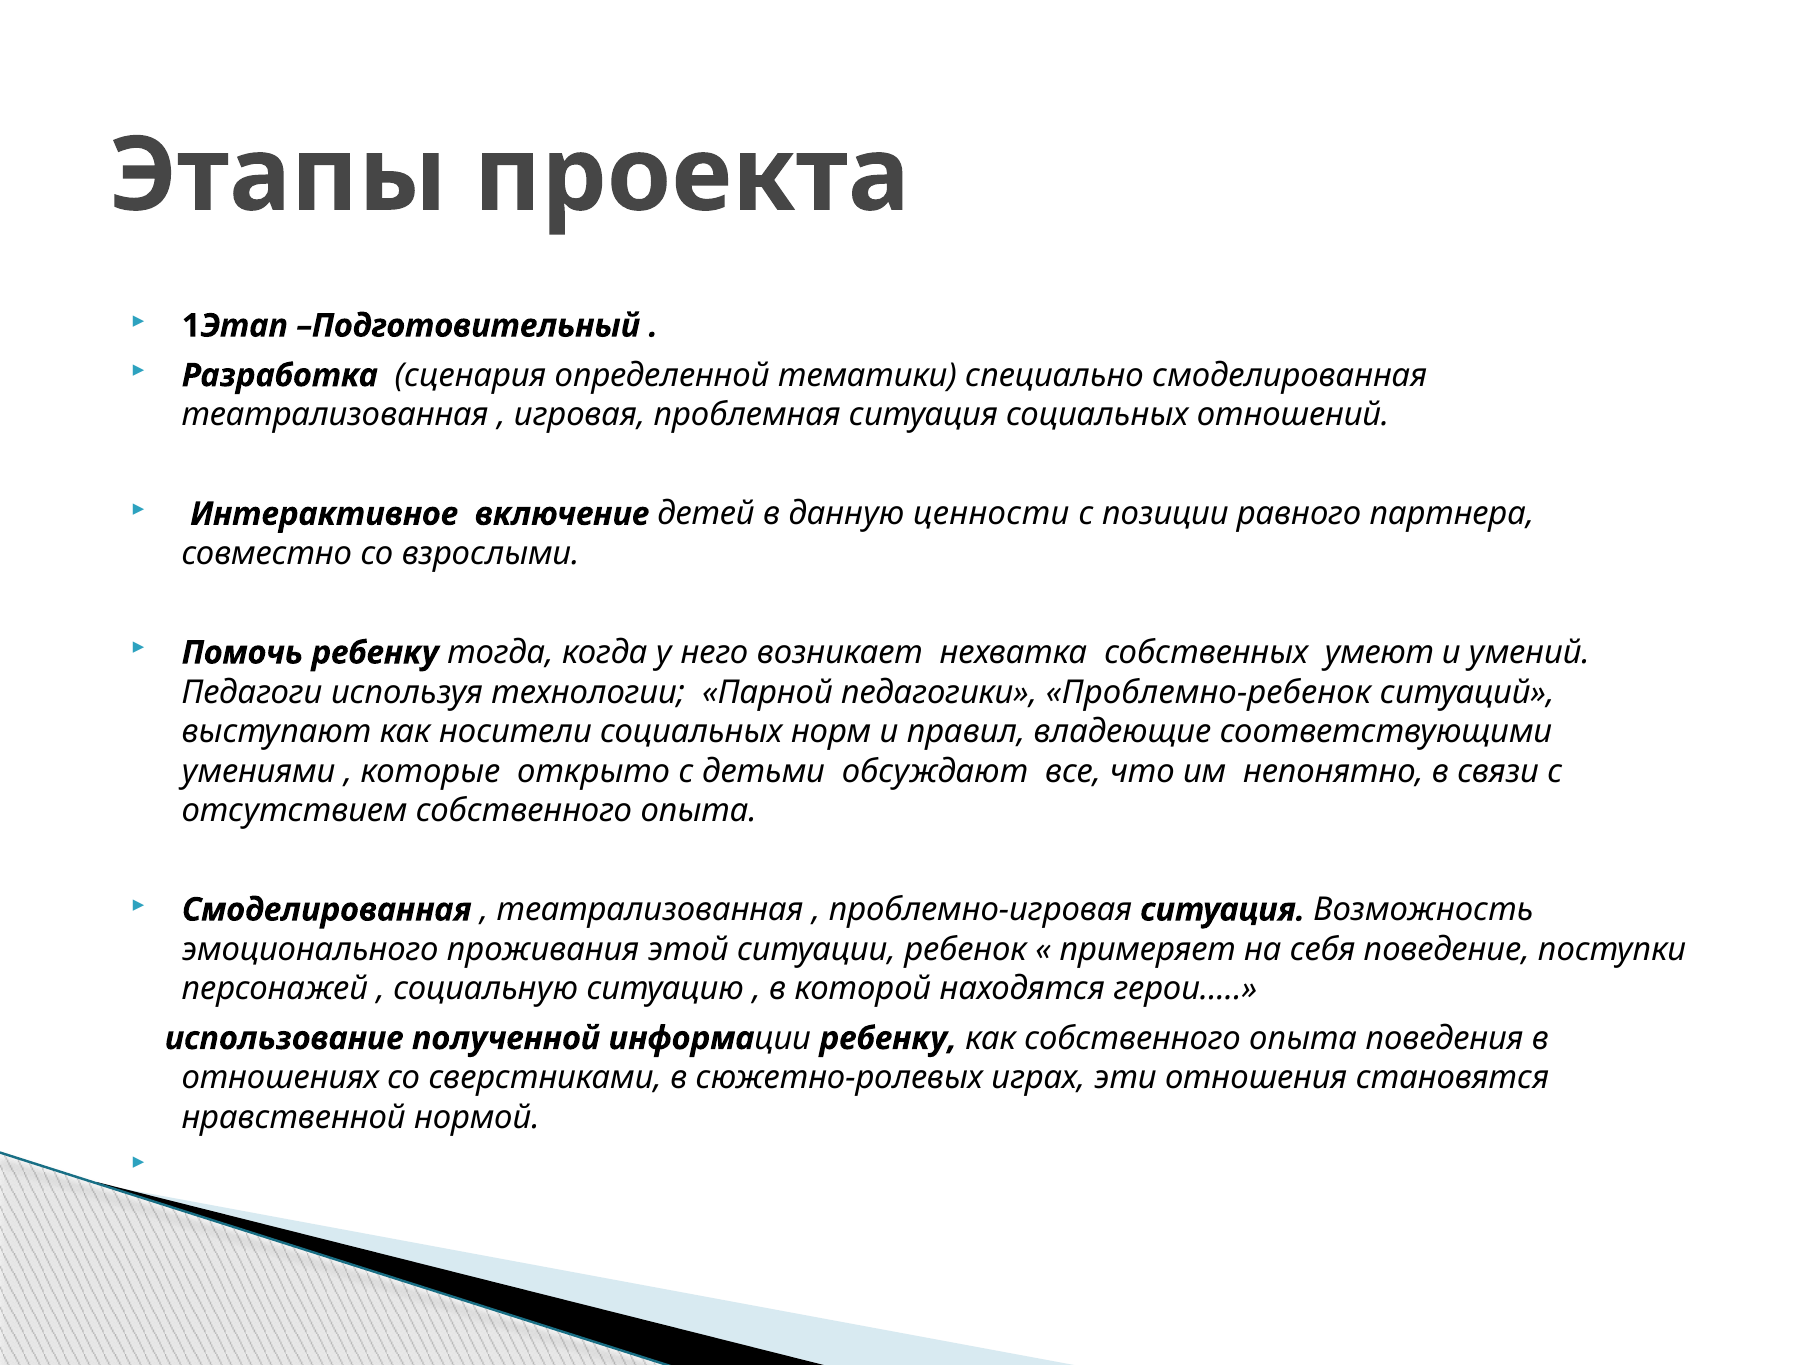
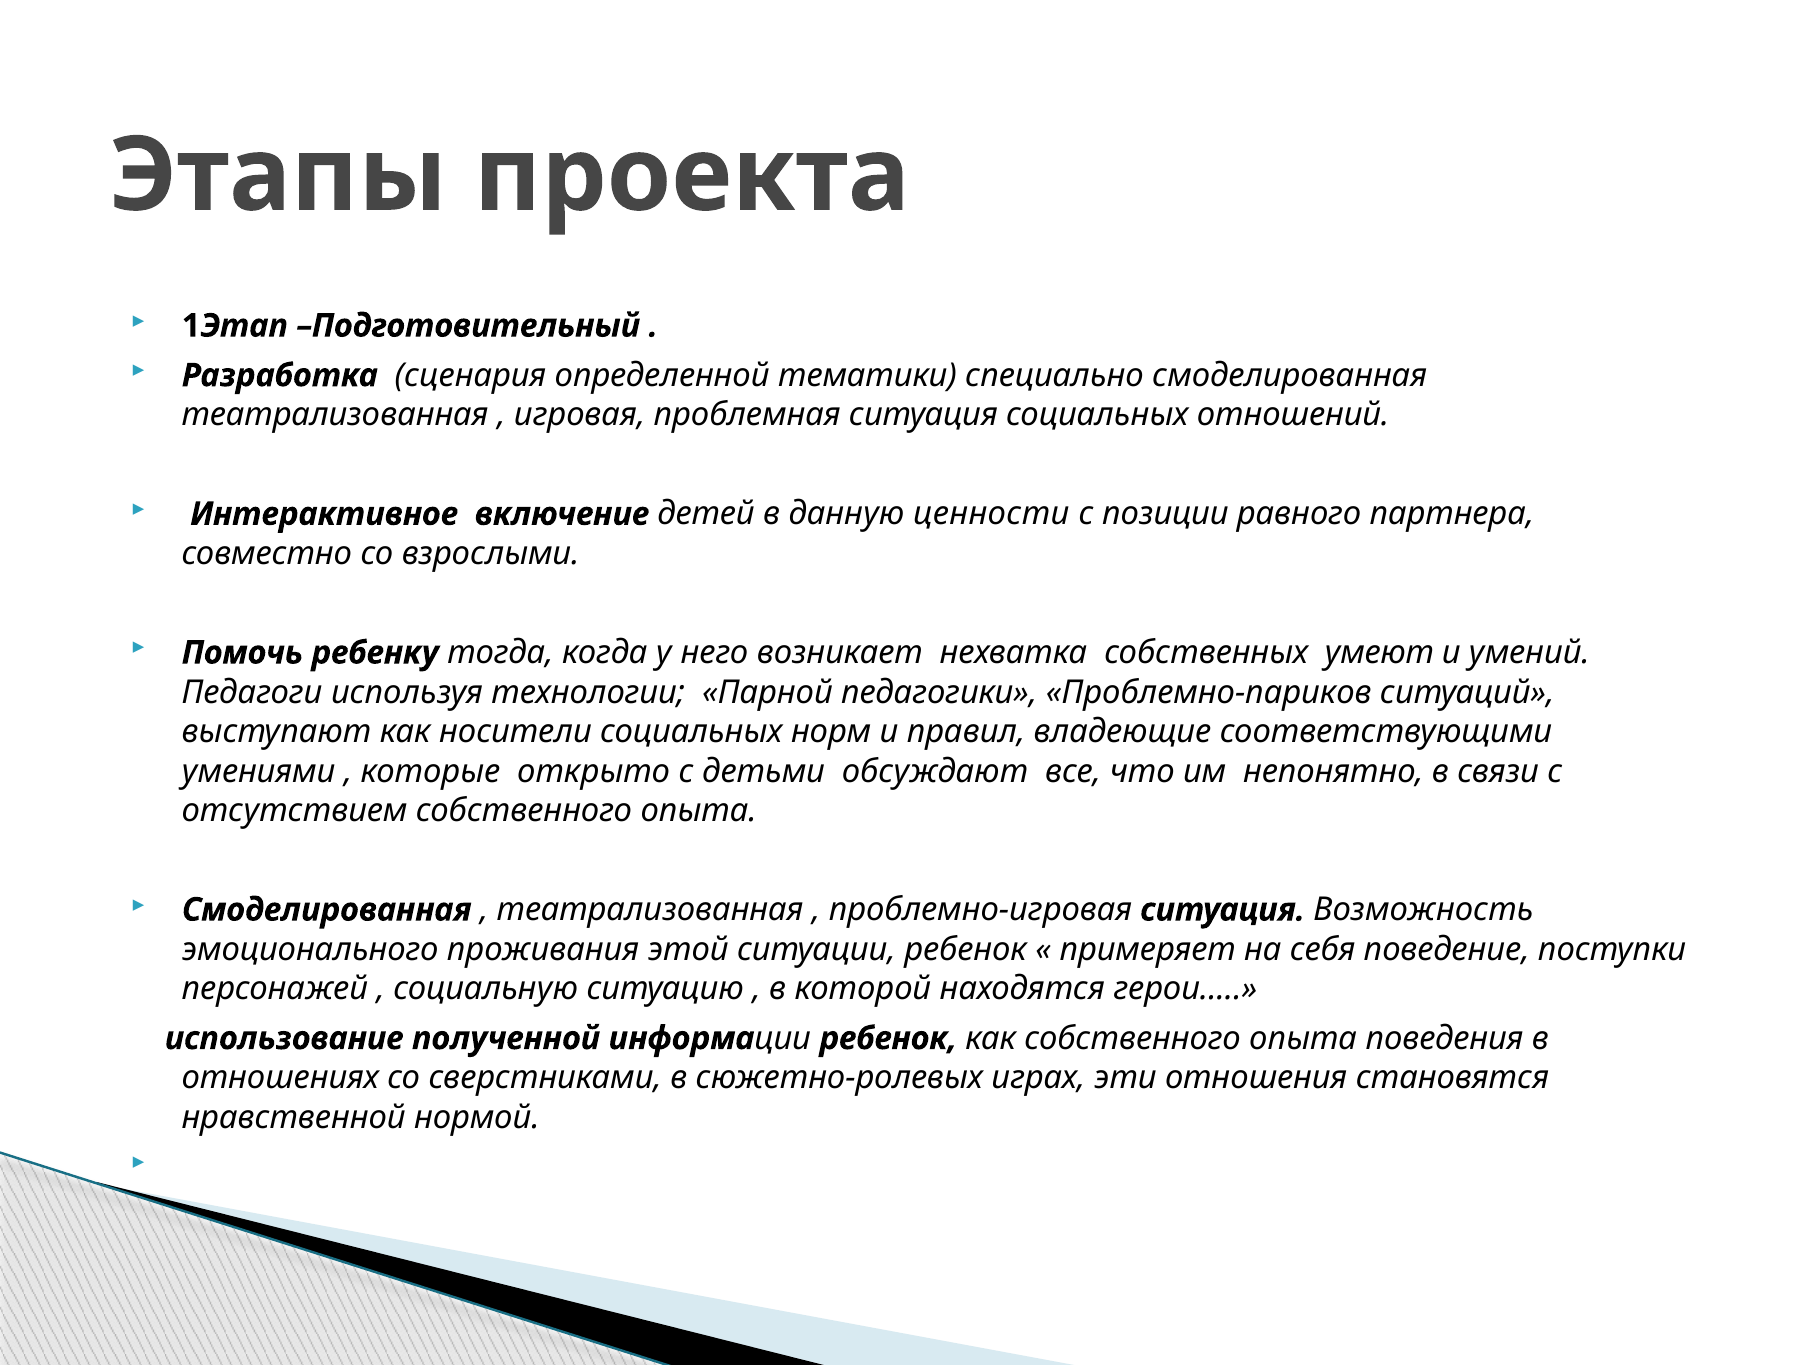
Проблемно-ребенок: Проблемно-ребенок -> Проблемно-париков (1209, 692)
информации ребенку: ребенку -> ребенок (888, 1038)
